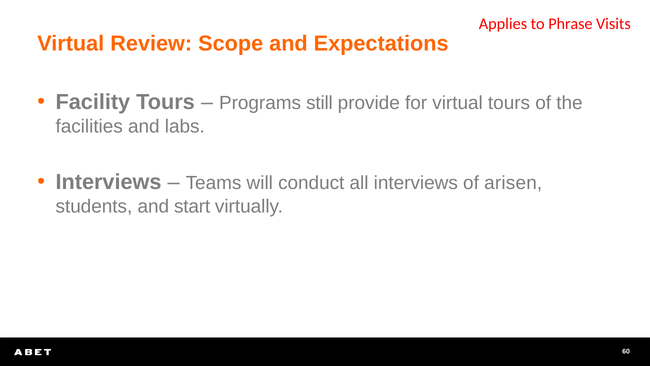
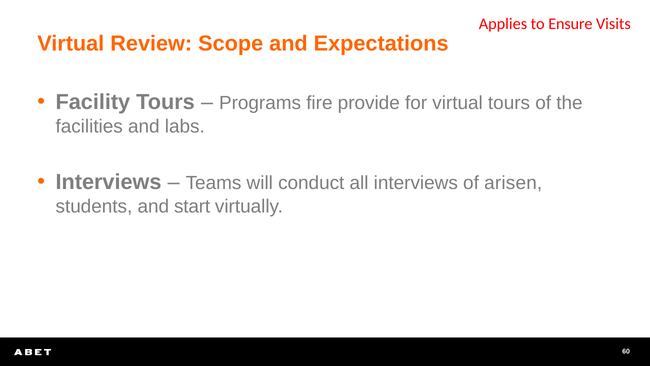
Phrase: Phrase -> Ensure (570, 24)
still: still -> fire (319, 103)
